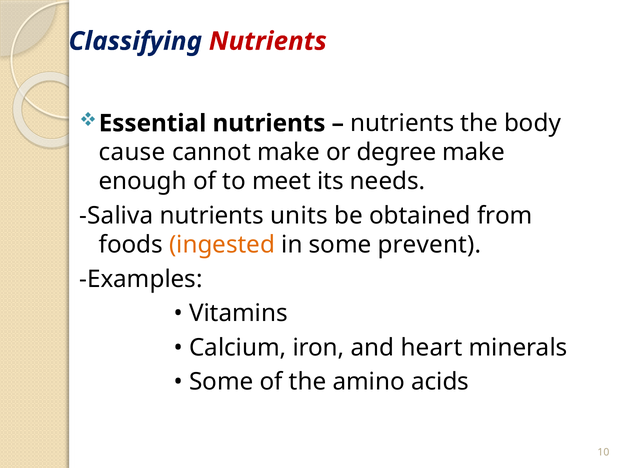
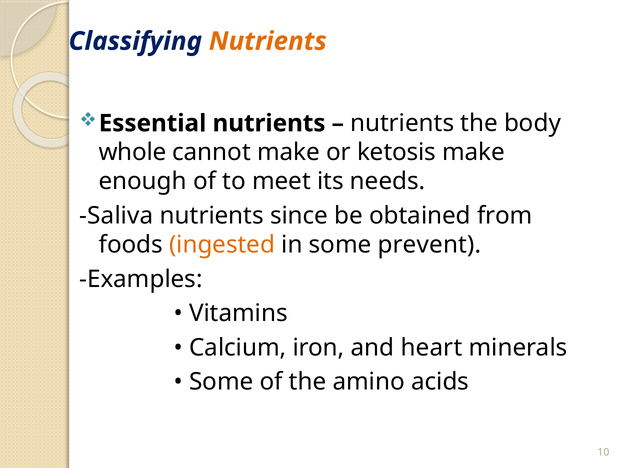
Nutrients colour: red -> orange (268, 41)
cause: cause -> whole (132, 152)
degree: degree -> ketosis (397, 152)
units: units -> since (299, 216)
